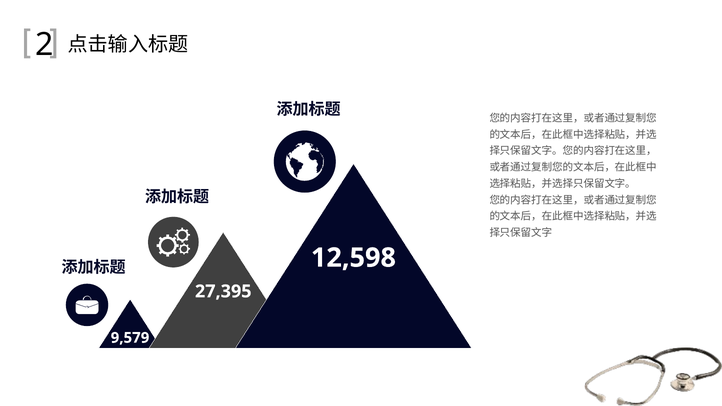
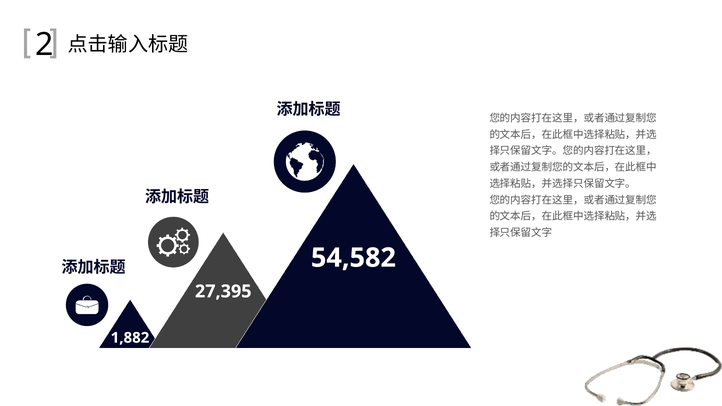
12,598: 12,598 -> 54,582 (353, 258)
9,579: 9,579 -> 1,882 (130, 338)
